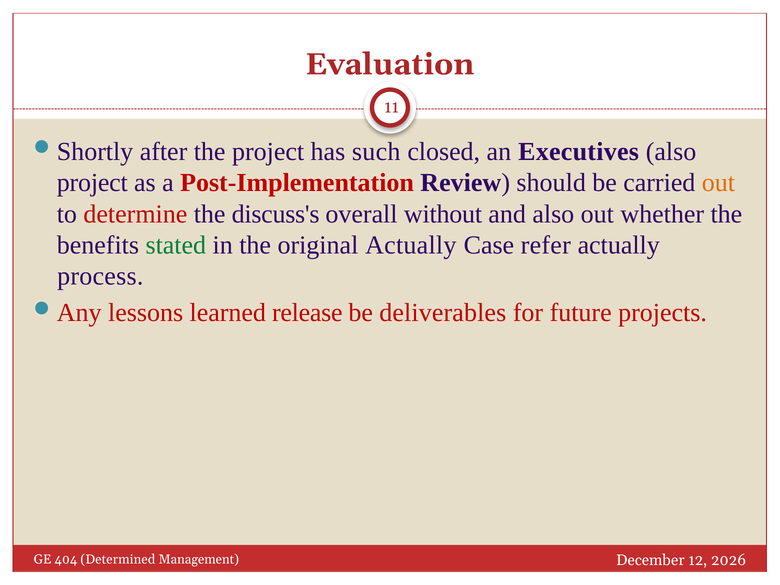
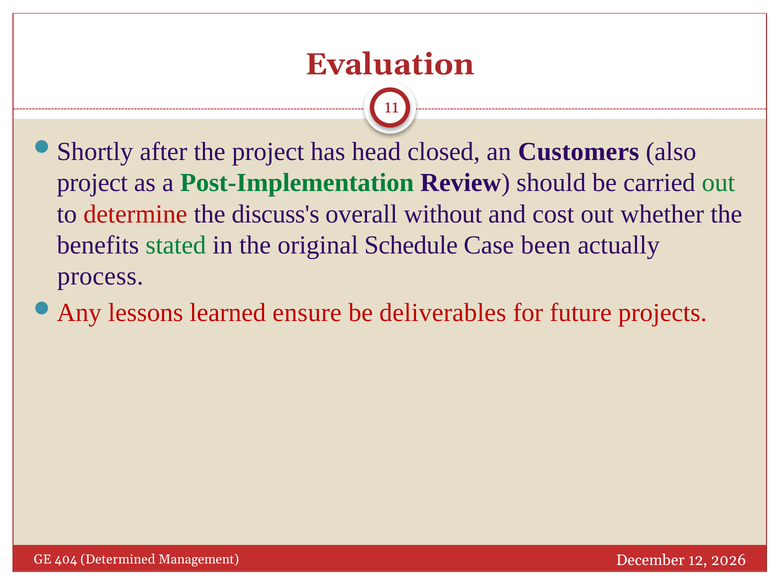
such: such -> head (376, 152)
Executives: Executives -> Customers (579, 152)
Post-Implementation colour: red -> green (297, 183)
out colour: orange -> green (718, 183)
and also: also -> cost (553, 214)
original Actually: Actually -> Schedule (411, 245)
refer: refer -> been (546, 245)
release: release -> ensure (307, 313)
